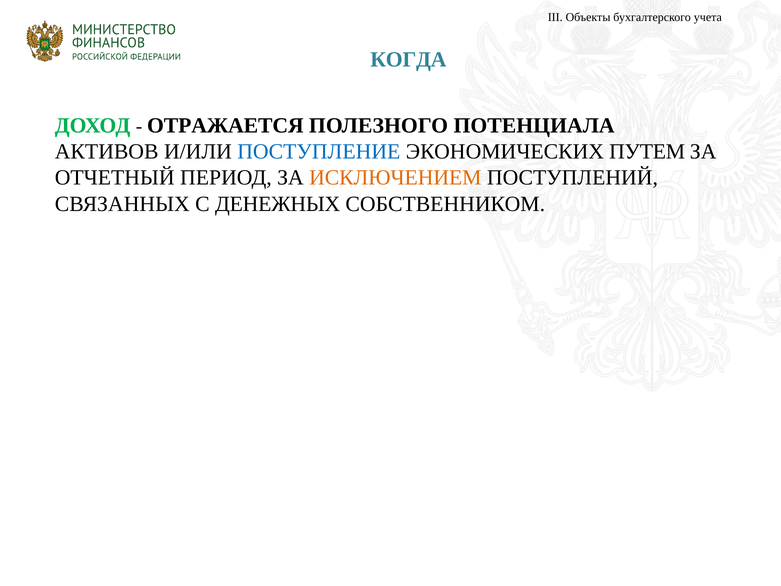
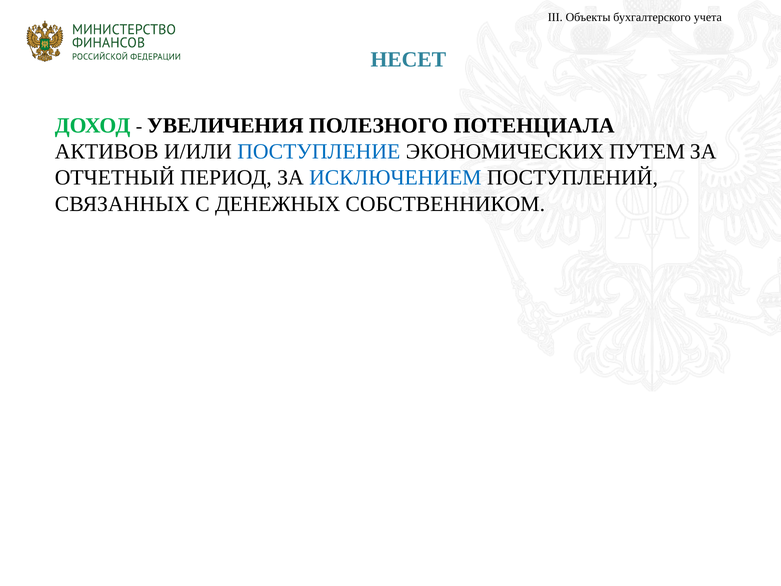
КОГДА: КОГДА -> НЕСЕТ (408, 59)
ОТРАЖАЕТСЯ: ОТРАЖАЕТСЯ -> УВЕЛИЧЕНИЯ (225, 126)
ИСКЛЮЧЕНИЕМ colour: orange -> blue (395, 178)
